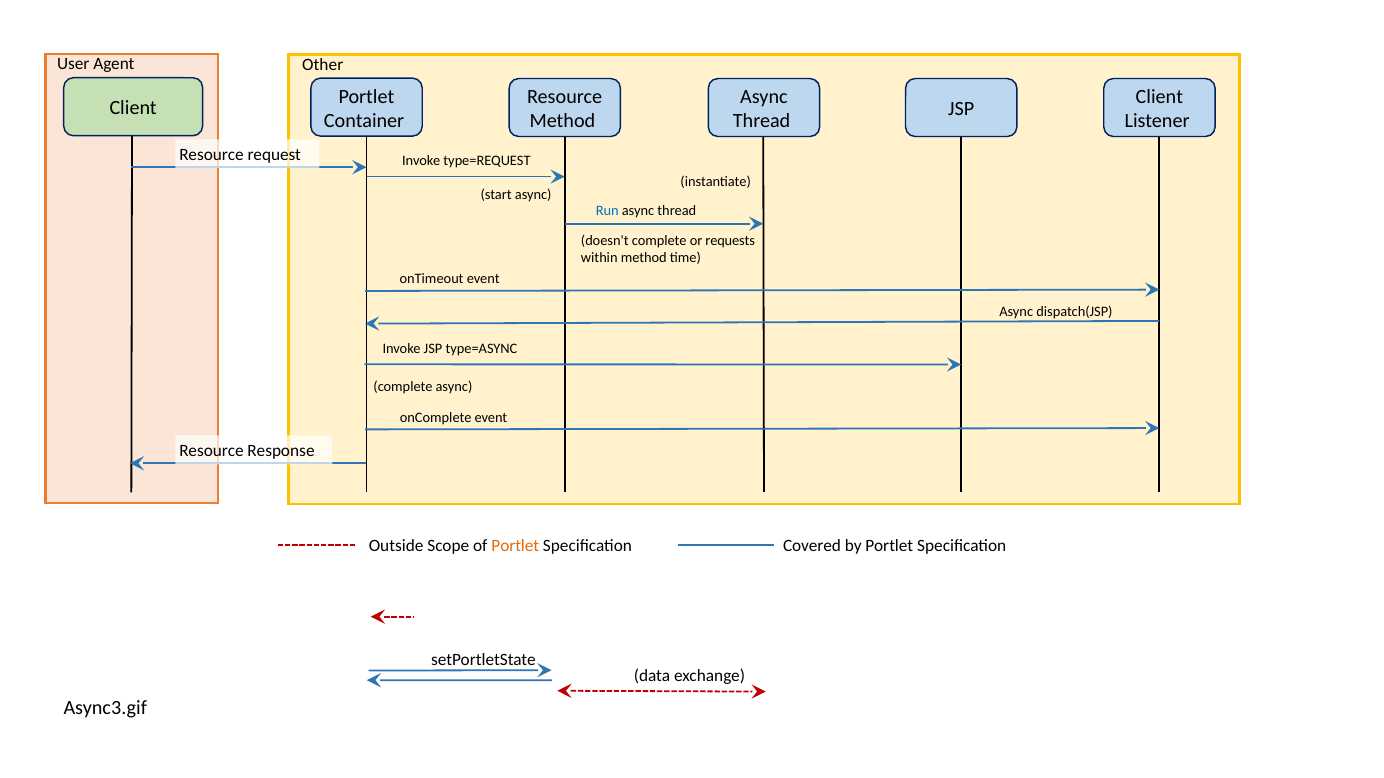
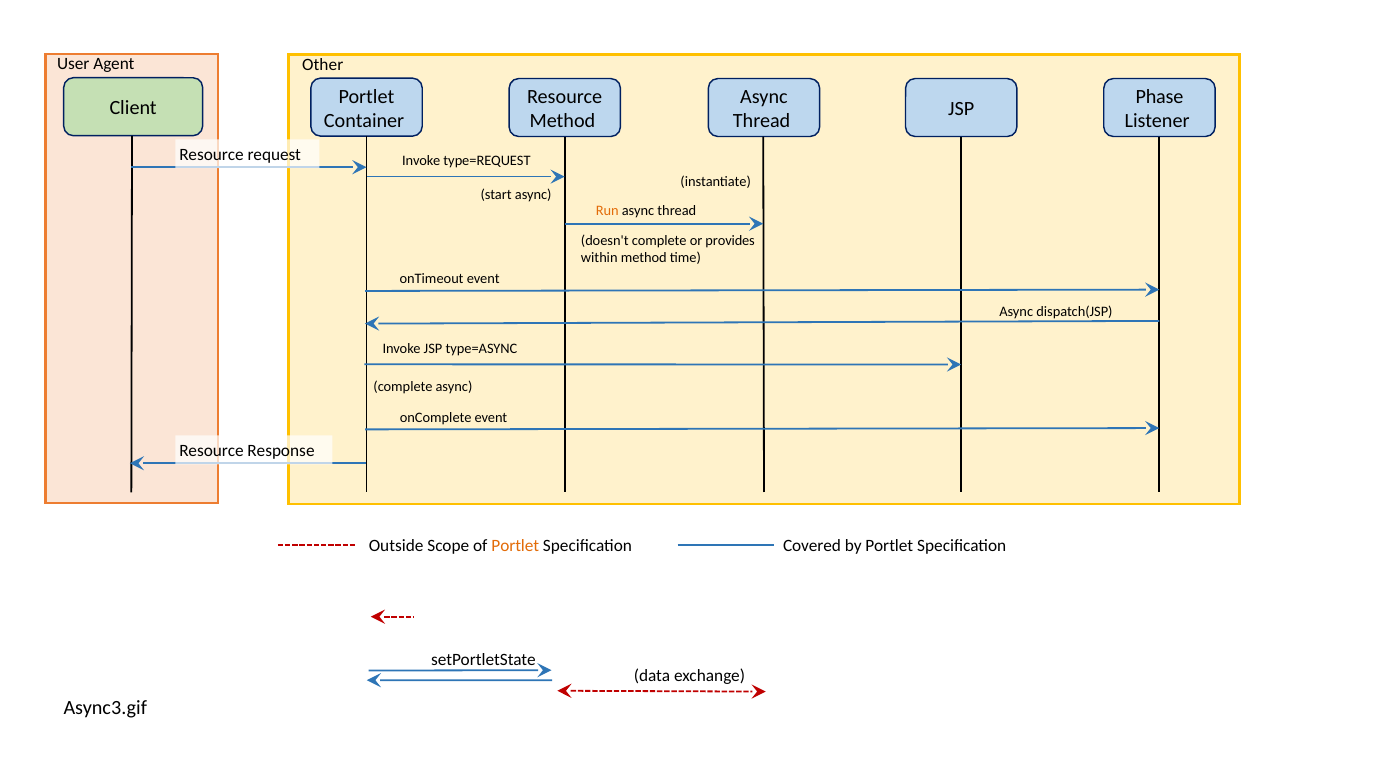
Client: Client -> Phase (1159, 97)
Run colour: blue -> orange (607, 211)
requests: requests -> provides (730, 241)
